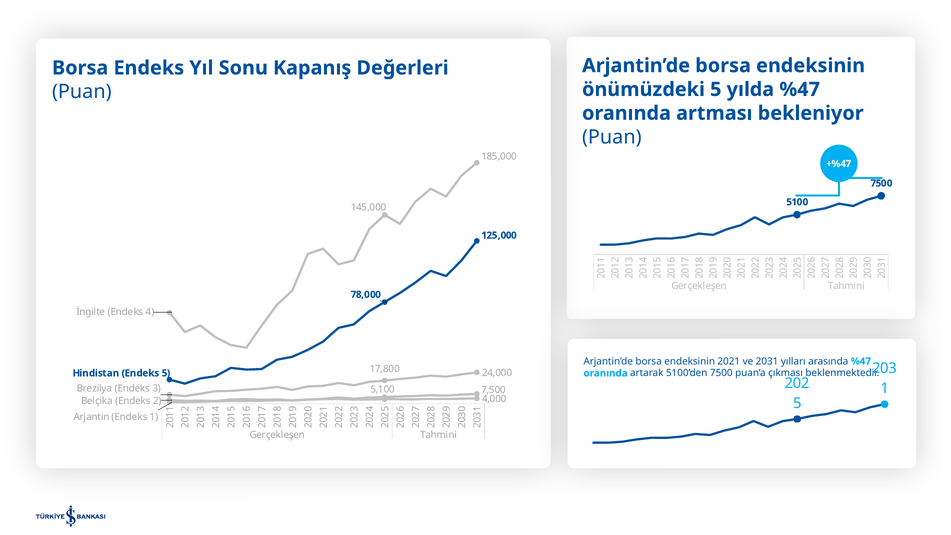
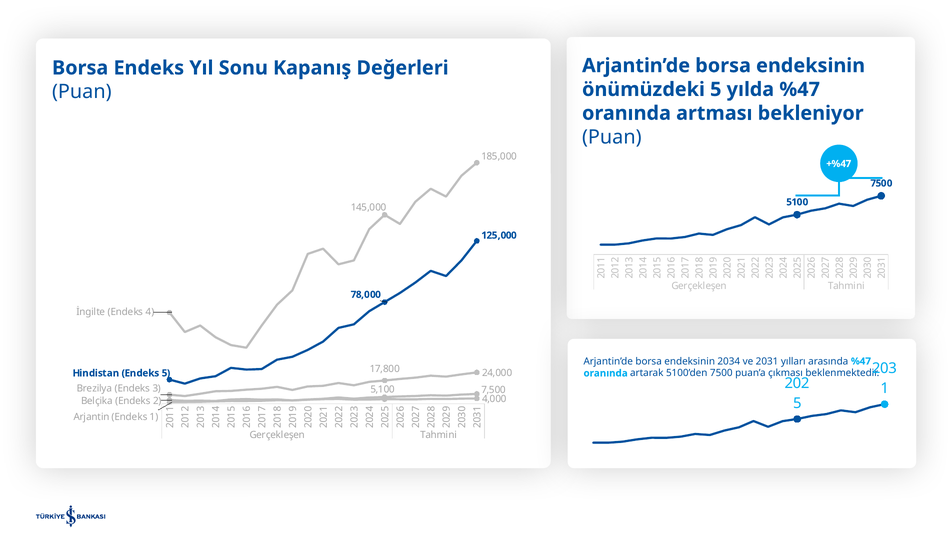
2021: 2021 -> 2034 (729, 361)
